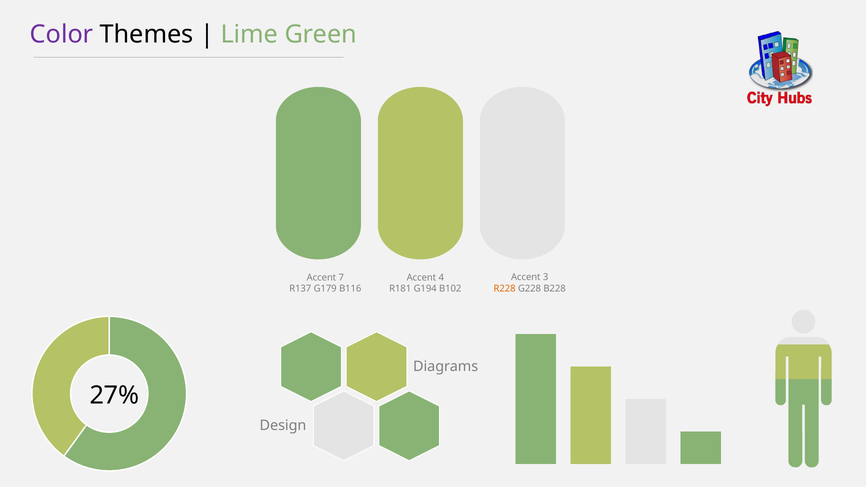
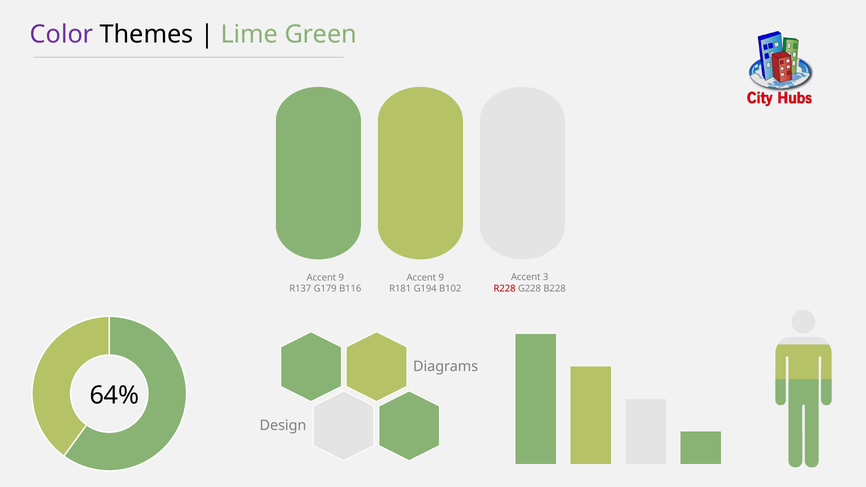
7: 7 -> 9 (341, 278)
4: 4 -> 9 (441, 278)
R228 colour: orange -> red (505, 289)
27%: 27% -> 64% (114, 395)
